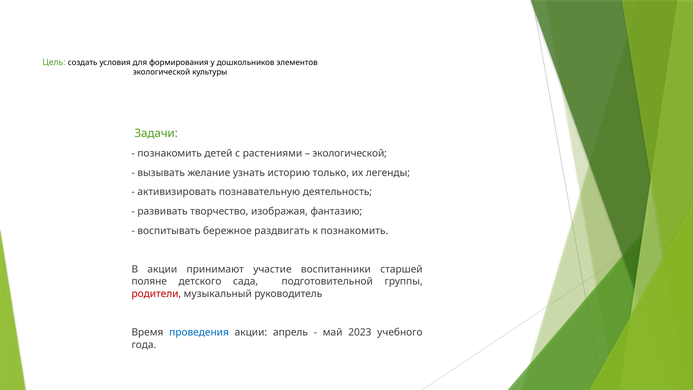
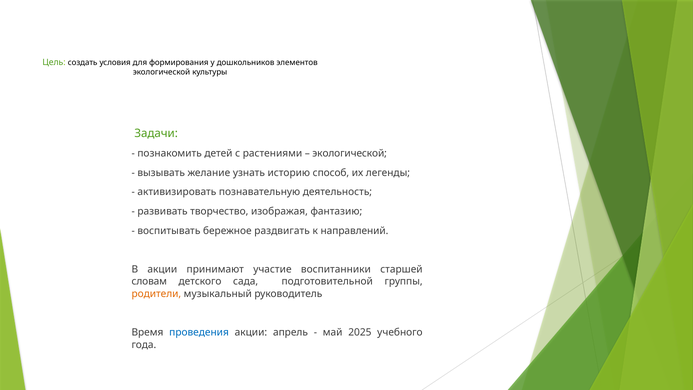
только: только -> способ (331, 173)
к познакомить: познакомить -> направлений (354, 231)
поляне: поляне -> словам (149, 282)
родители colour: red -> orange (156, 294)
2023: 2023 -> 2025 (360, 332)
